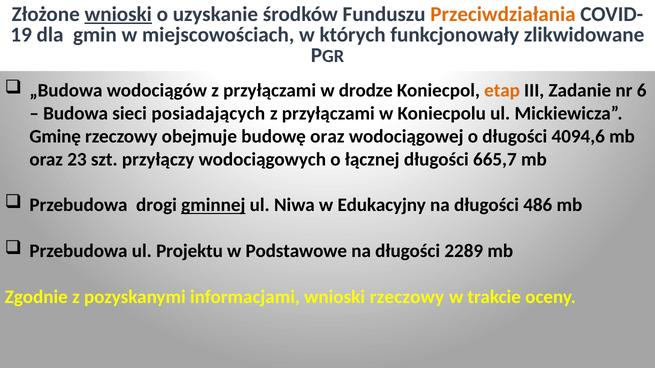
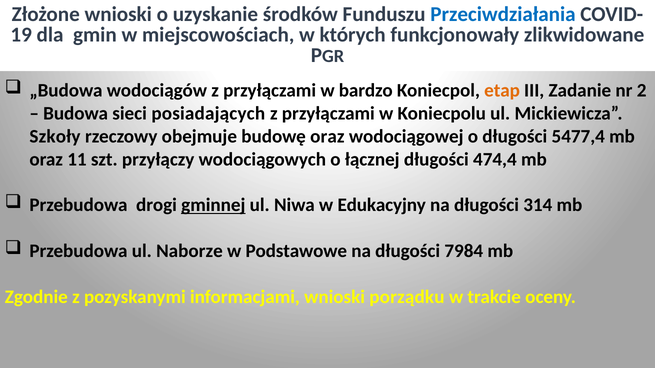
wnioski underline: present -> none (118, 14)
Przeciwdziałania colour: orange -> blue (503, 14)
drodze: drodze -> bardzo (366, 91)
6: 6 -> 2 (642, 91)
Gminę: Gminę -> Szkoły (55, 137)
4094,6: 4094,6 -> 5477,4 (578, 137)
23: 23 -> 11 (77, 159)
665,7: 665,7 -> 474,4 (495, 159)
486: 486 -> 314 (538, 205)
Projektu: Projektu -> Naborze (189, 251)
2289: 2289 -> 7984 (464, 251)
wnioski rzeczowy: rzeczowy -> porządku (407, 297)
